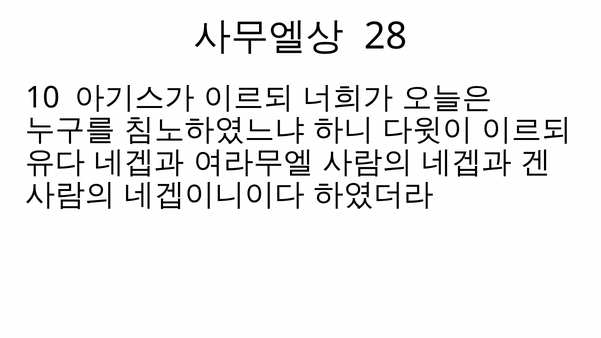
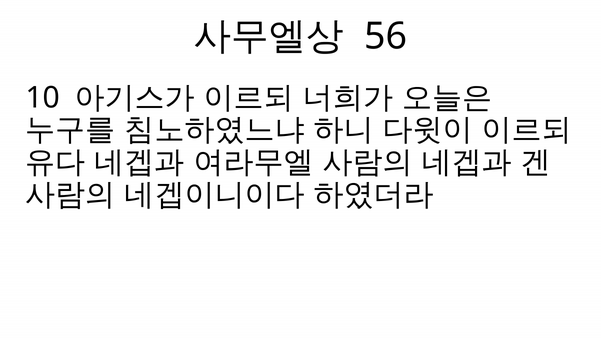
28: 28 -> 56 (386, 36)
